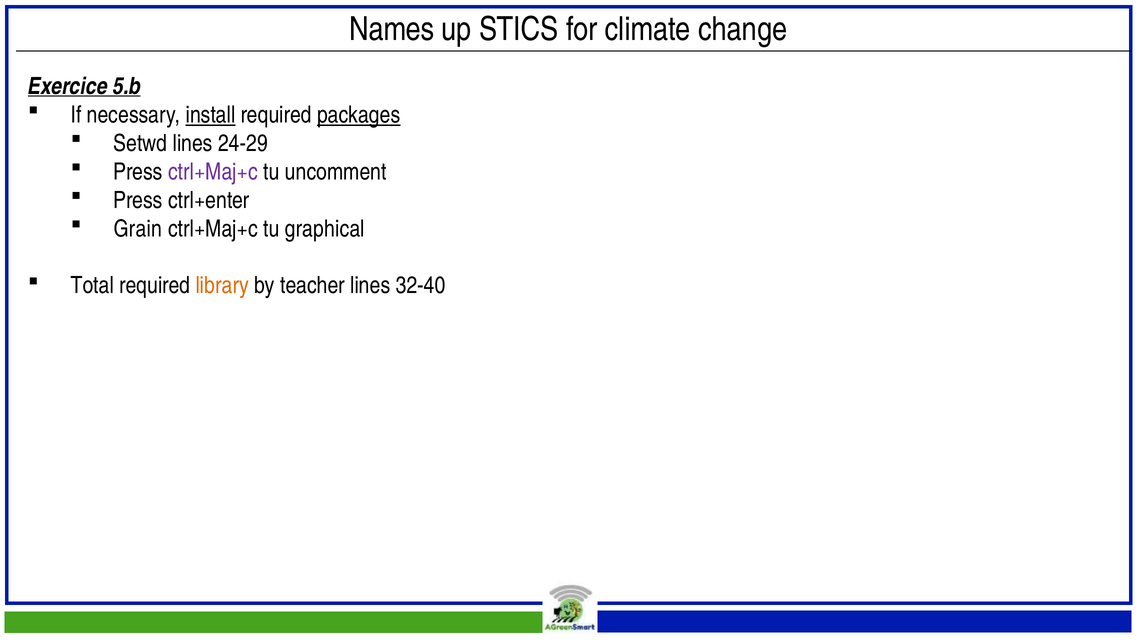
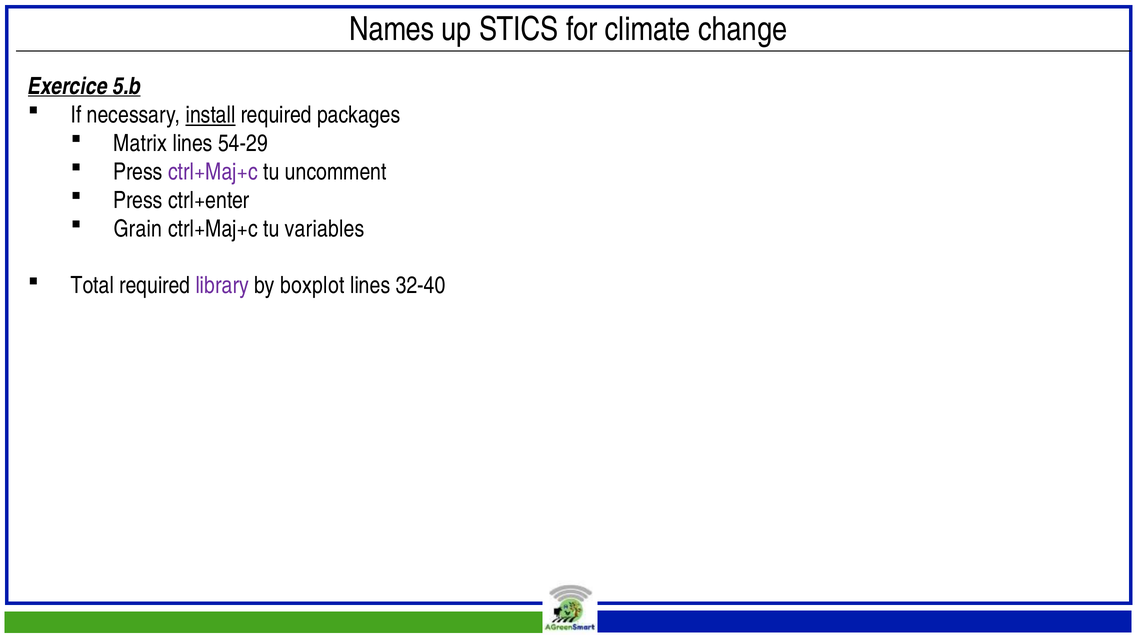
packages underline: present -> none (359, 115)
Setwd: Setwd -> Matrix (140, 143)
24-29: 24-29 -> 54-29 (243, 143)
graphical: graphical -> variables (325, 229)
library colour: orange -> purple (222, 285)
teacher: teacher -> boxplot (312, 285)
